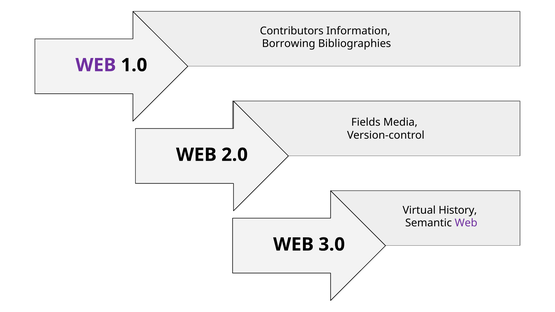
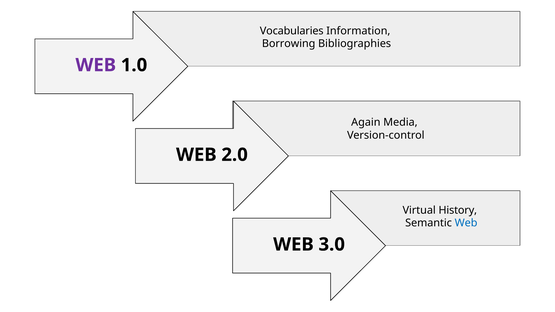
Contributors: Contributors -> Vocabularies (292, 31)
Fields: Fields -> Again (366, 122)
Web colour: purple -> blue (466, 223)
